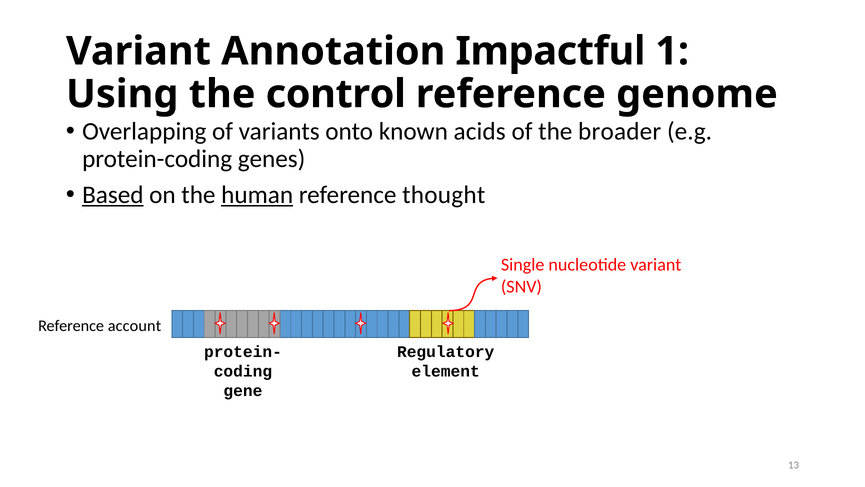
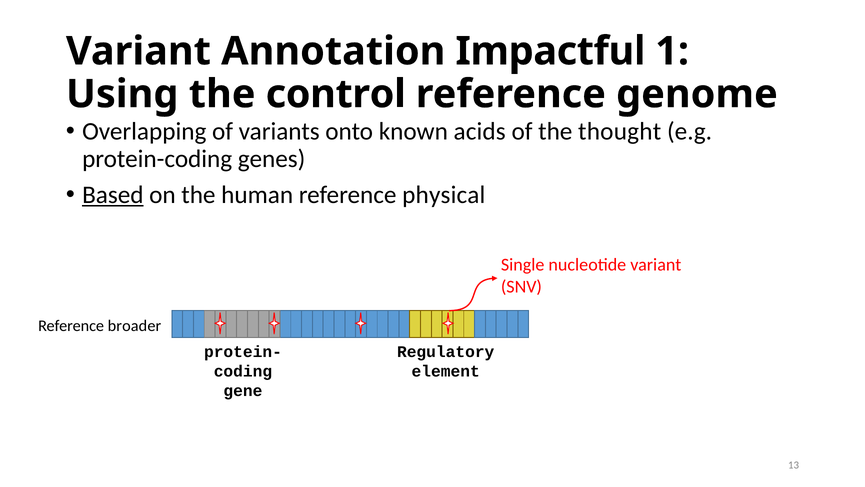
broader: broader -> thought (620, 132)
human underline: present -> none (257, 195)
thought: thought -> physical (444, 195)
account: account -> broader (134, 326)
